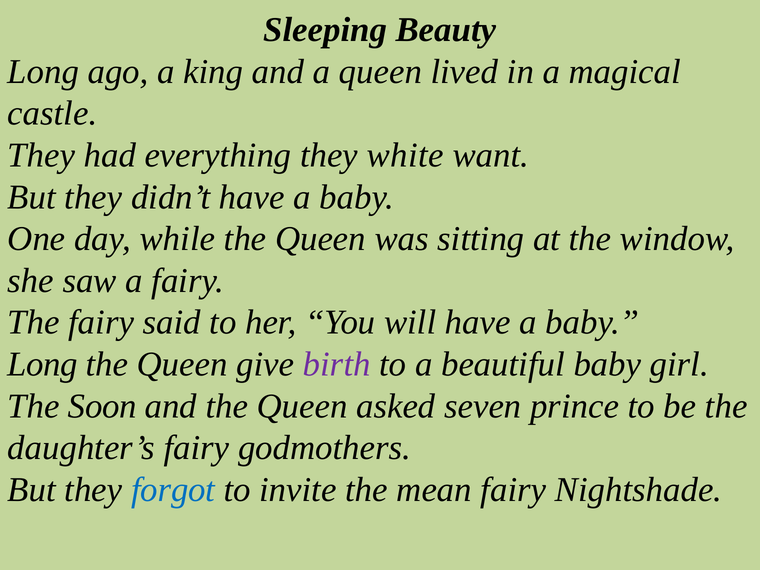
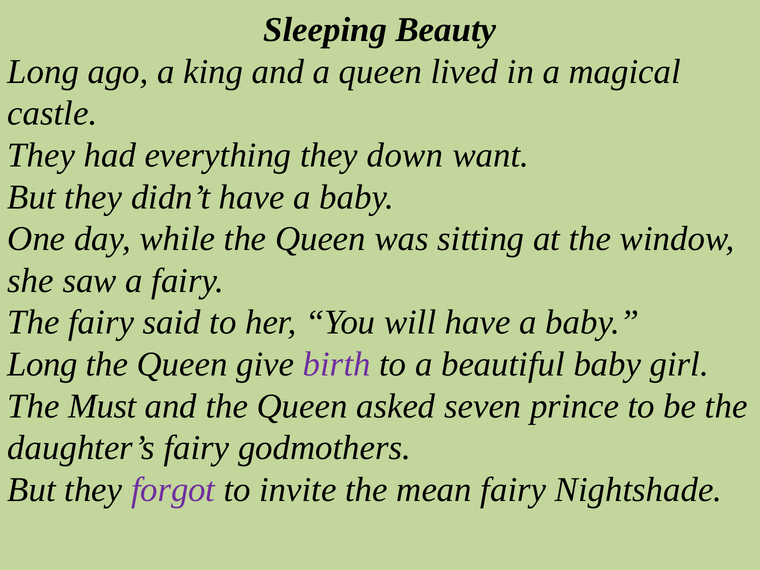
white: white -> down (405, 155)
Soon: Soon -> Must (102, 406)
forgot colour: blue -> purple (173, 490)
